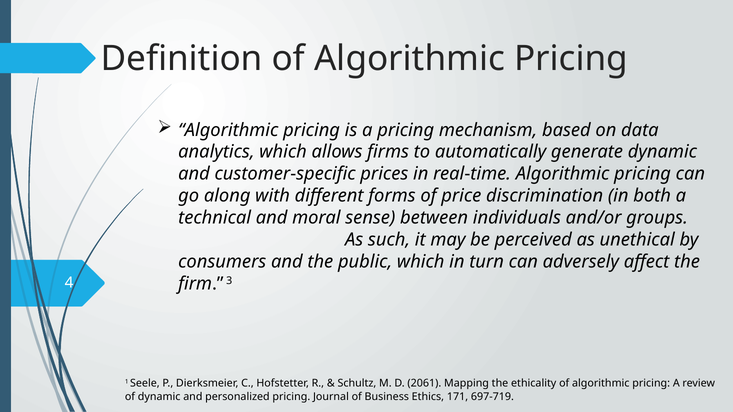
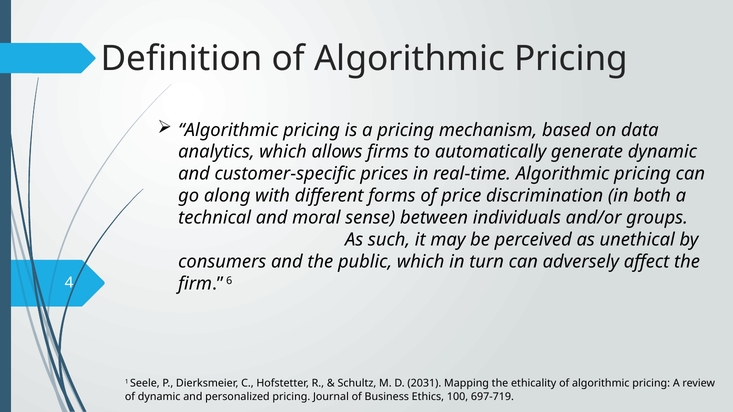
3: 3 -> 6 (229, 281)
2061: 2061 -> 2031 (424, 383)
171: 171 -> 100 (458, 397)
